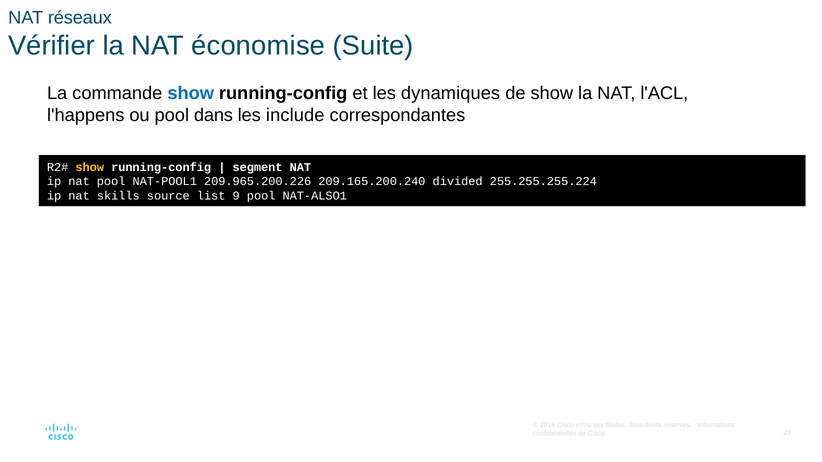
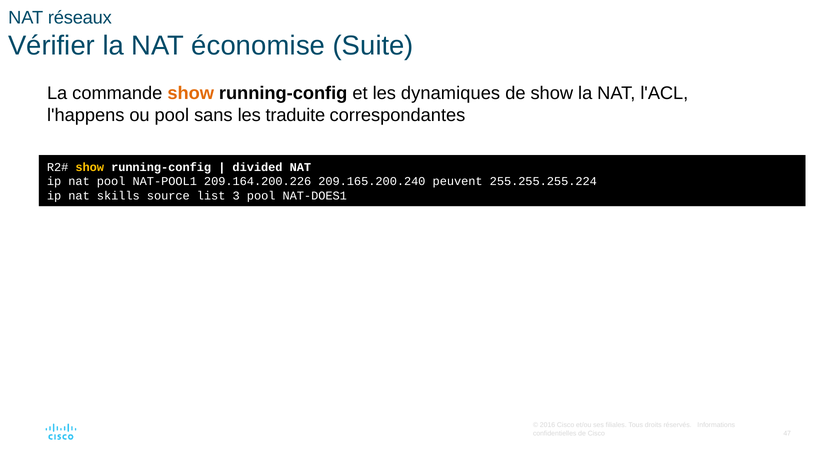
show colour: blue -> orange (191, 93)
dans: dans -> sans (213, 115)
include: include -> traduite (295, 115)
segment: segment -> divided (258, 167)
209.965.200.226: 209.965.200.226 -> 209.164.200.226 (258, 182)
divided: divided -> peuvent (458, 182)
9: 9 -> 3 (236, 196)
NAT-ALSO1: NAT-ALSO1 -> NAT-DOES1 (315, 196)
